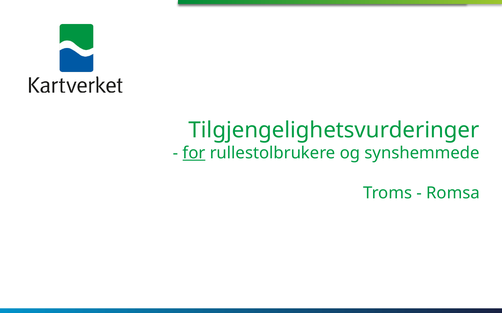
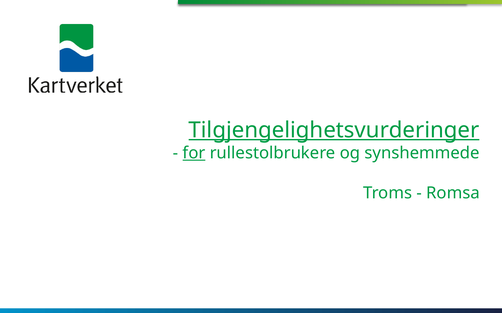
Tilgjengelighetsvurderinger underline: none -> present (334, 130)
